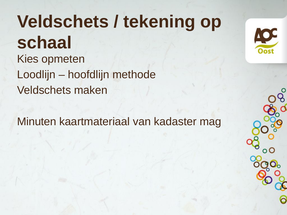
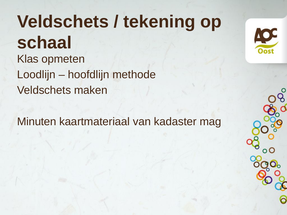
Kies: Kies -> Klas (28, 59)
